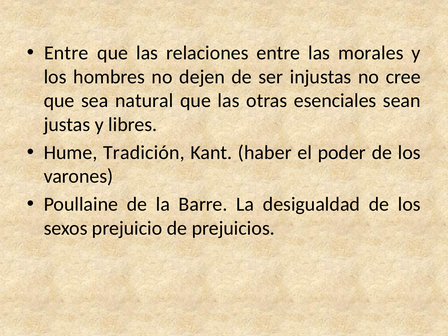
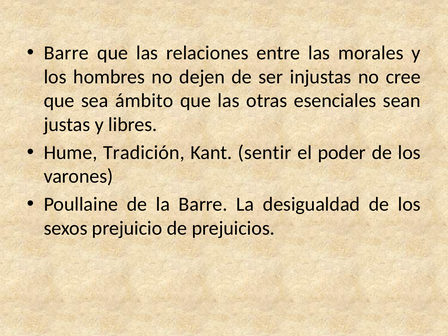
Entre: Entre -> Barre (66, 53)
natural: natural -> ámbito (144, 101)
haber: haber -> sentir (265, 153)
